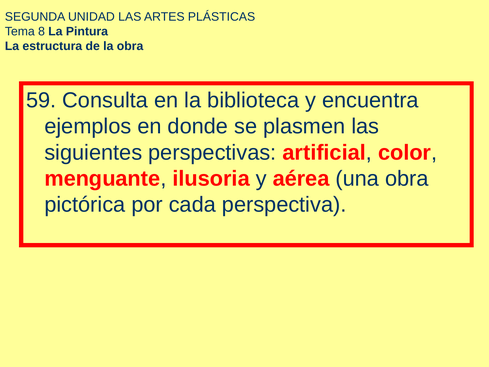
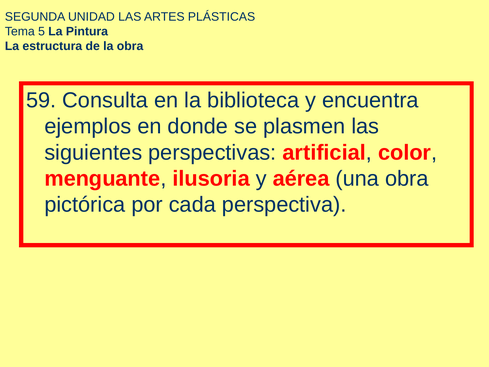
8: 8 -> 5 (42, 31)
